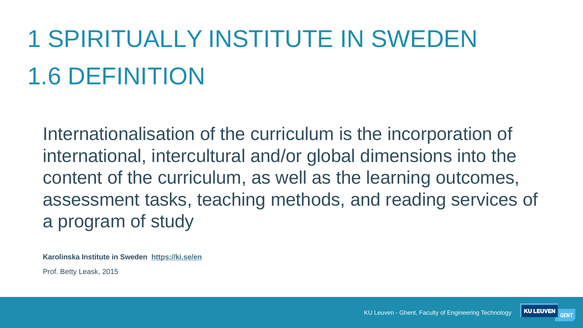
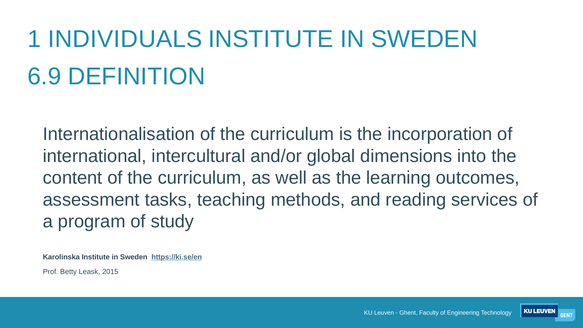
SPIRITUALLY: SPIRITUALLY -> INDIVIDUALS (125, 39)
1.6: 1.6 -> 6.9 (44, 77)
